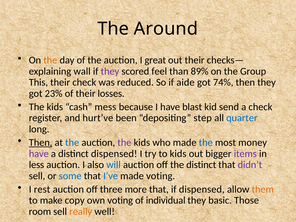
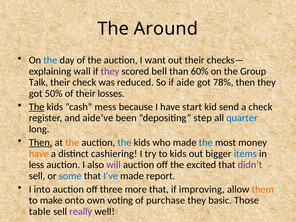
the colour: orange -> blue (50, 60)
great: great -> want (155, 60)
feel: feel -> bell (159, 71)
89%: 89% -> 60% (200, 71)
This: This -> Talk (38, 82)
74%: 74% -> 78% (223, 82)
23%: 23% -> 50% (54, 93)
The underline: none -> present (37, 107)
blast: blast -> start (192, 107)
hurt’ve: hurt’ve -> aide’ve (98, 118)
the colour: blue -> orange (72, 143)
the colour: purple -> blue (124, 143)
have colour: purple -> orange (39, 154)
distinct dispensed: dispensed -> cashiering (114, 154)
items colour: purple -> blue (245, 154)
will colour: blue -> purple (114, 165)
the distinct: distinct -> excited (201, 165)
made voting: voting -> report (161, 176)
rest: rest -> into (42, 189)
if dispensed: dispensed -> improving (202, 189)
copy: copy -> onto (75, 200)
individual: individual -> purchase (166, 200)
room: room -> table (40, 211)
really colour: orange -> purple (81, 211)
